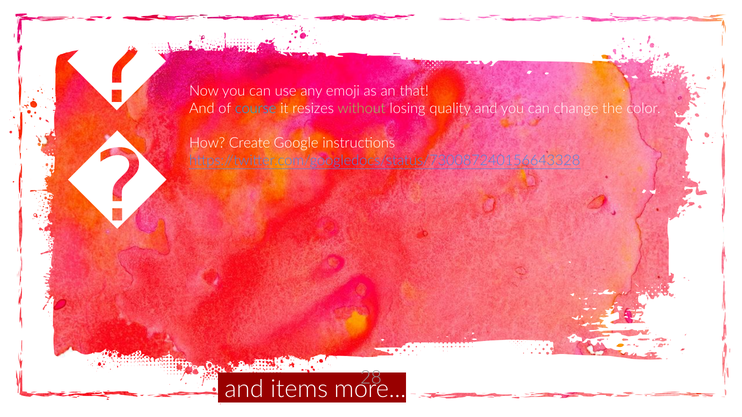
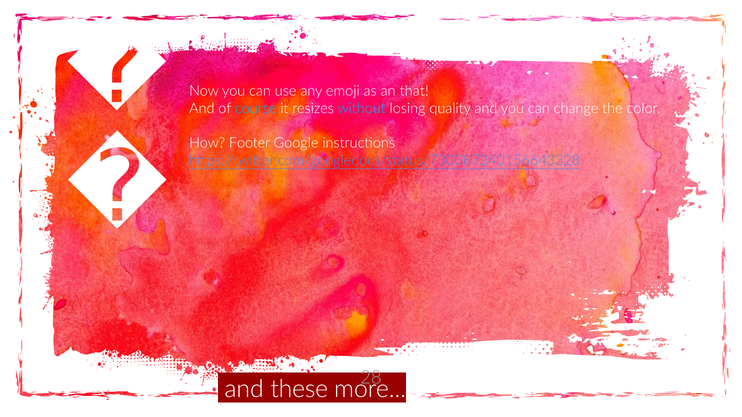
without colour: light green -> light blue (362, 109)
Create: Create -> Footer (250, 143)
items: items -> these (299, 389)
